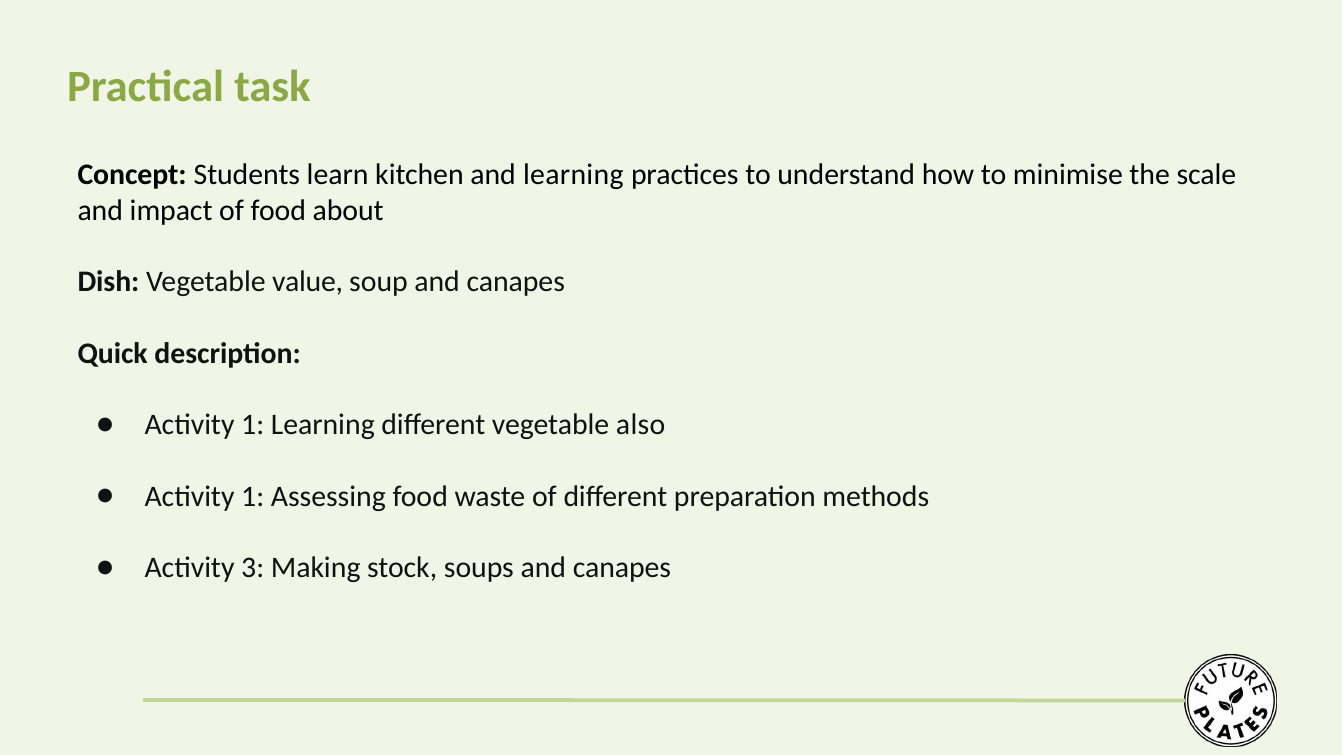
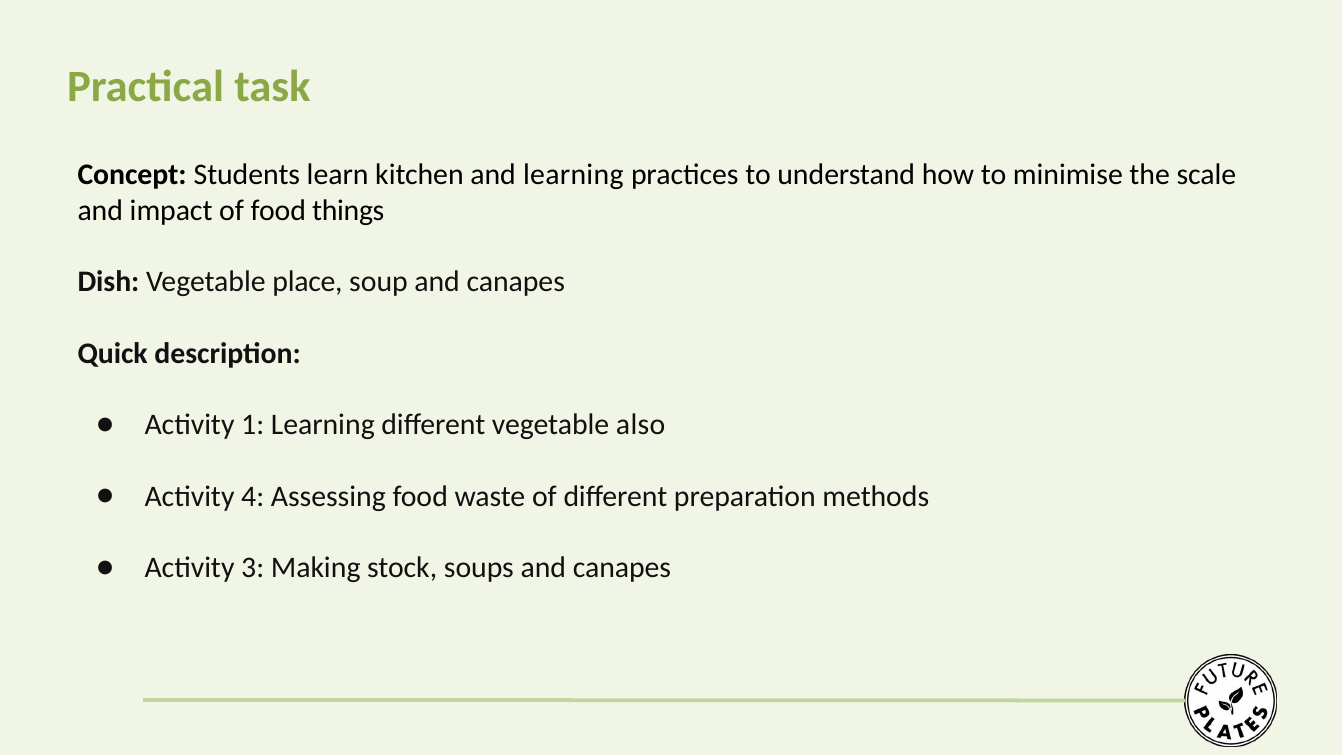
about: about -> things (348, 210)
value: value -> place (308, 282)
1: 1 -> 4 (253, 496)
